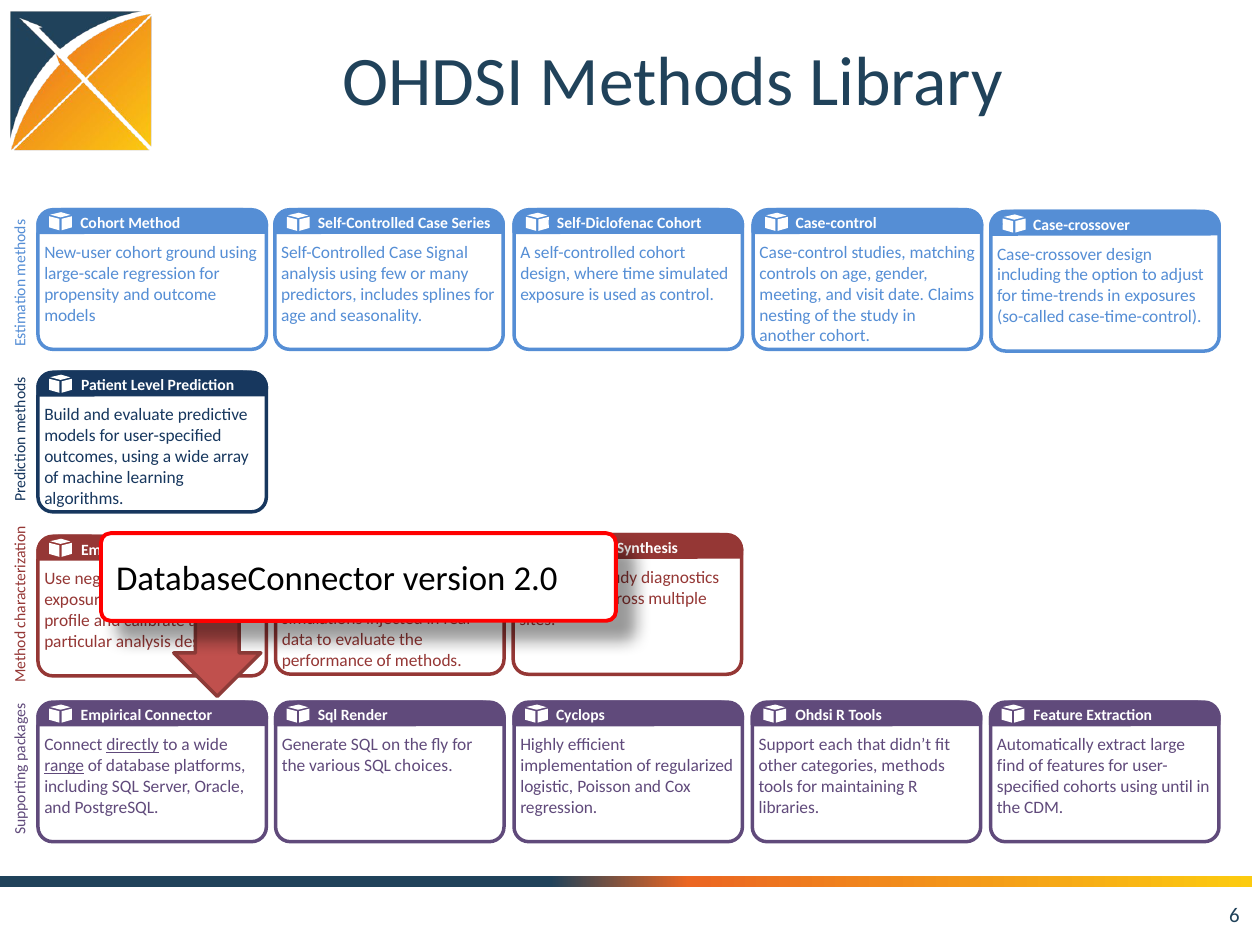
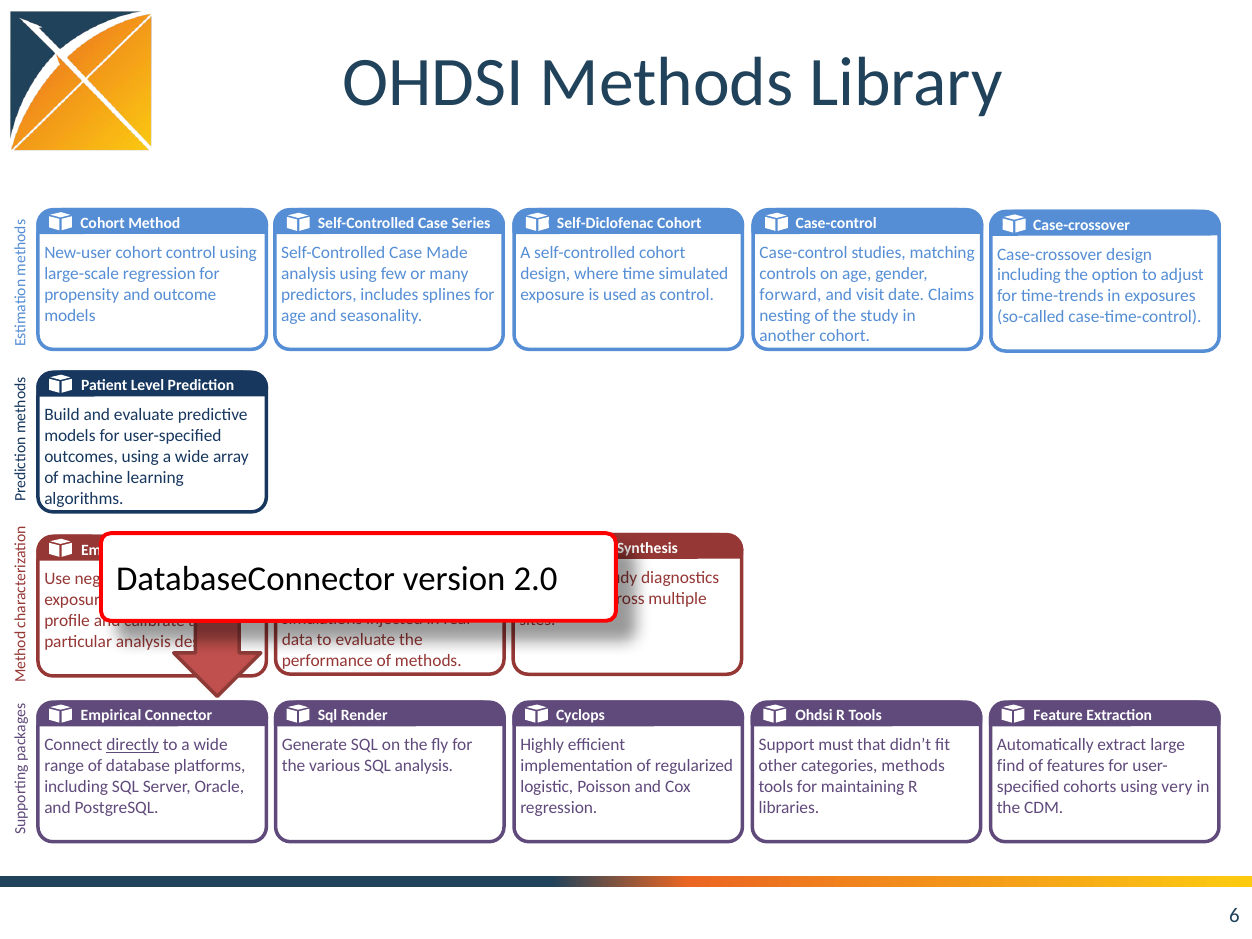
cohort ground: ground -> control (191, 253)
Signal: Signal -> Made (447, 253)
meeting: meeting -> forward (790, 294)
each: each -> must (836, 745)
range underline: present -> none (64, 766)
choices: choices -> analysis (424, 766)
until: until -> very (1177, 787)
